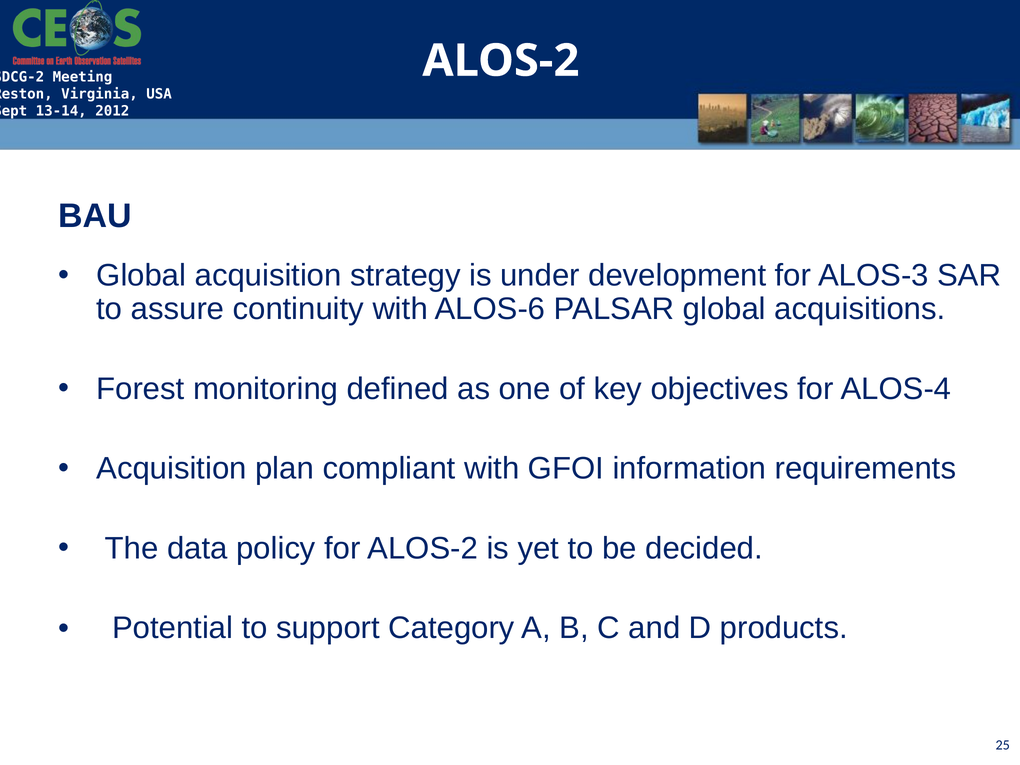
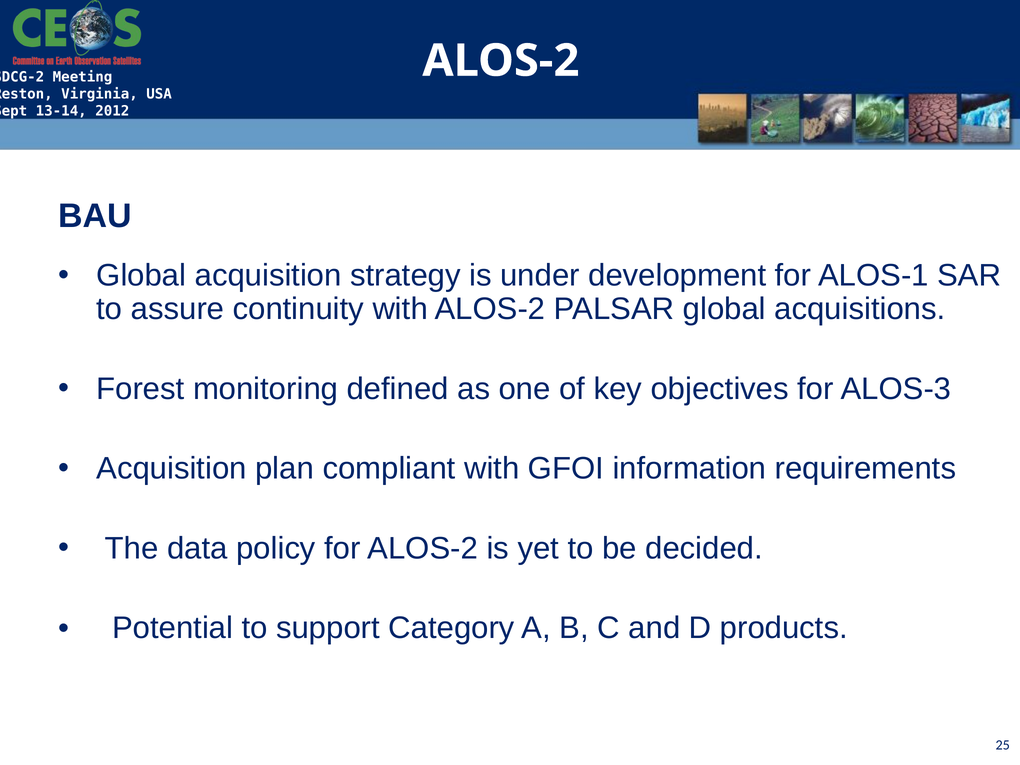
ALOS-3: ALOS-3 -> ALOS-1 (873, 275)
with ALOS-6: ALOS-6 -> ALOS-2 (490, 309)
ALOS-4: ALOS-4 -> ALOS-3 (896, 389)
